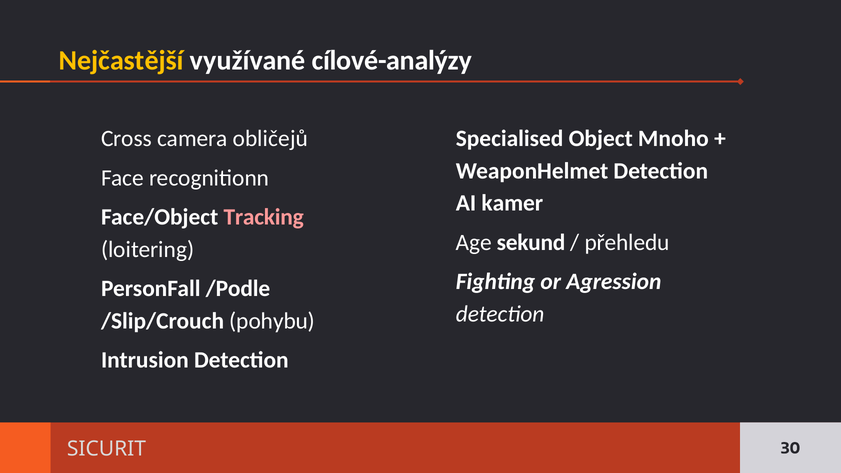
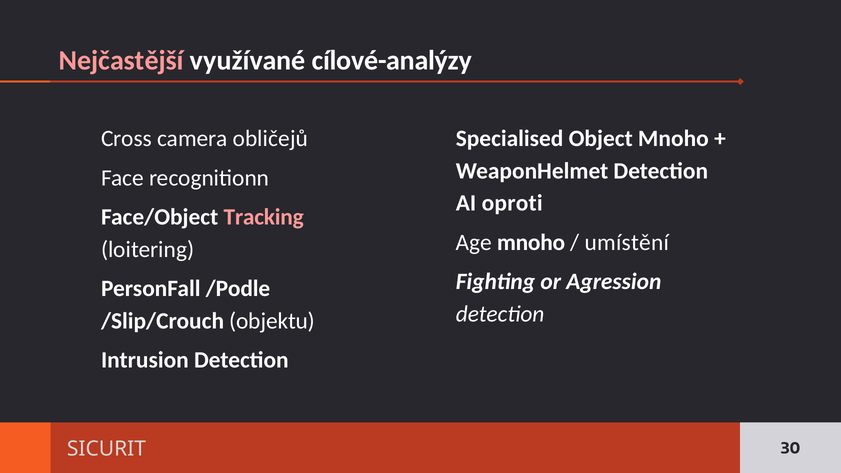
Nejčastější colour: yellow -> pink (121, 61)
kamer: kamer -> oproti (512, 203)
sekund: sekund -> mnoho (531, 242)
přehledu: přehledu -> umístění (627, 242)
pohybu: pohybu -> objektu (272, 321)
